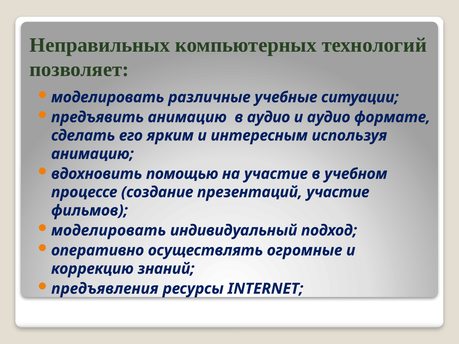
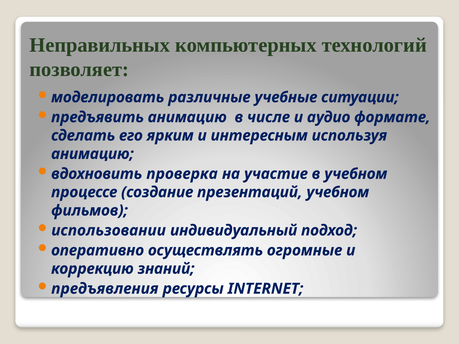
в аудио: аудио -> числе (268, 117)
помощью: помощью -> проверка (182, 174)
презентаций участие: участие -> учебном (338, 192)
моделировать: моделировать -> использовании (109, 231)
